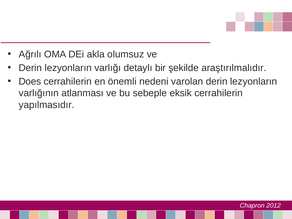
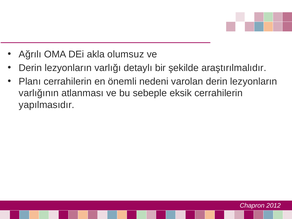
Does: Does -> Planı (30, 81)
